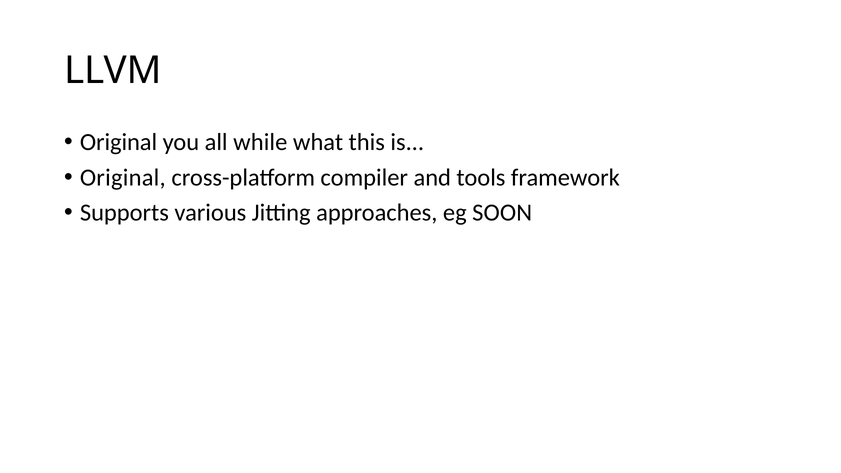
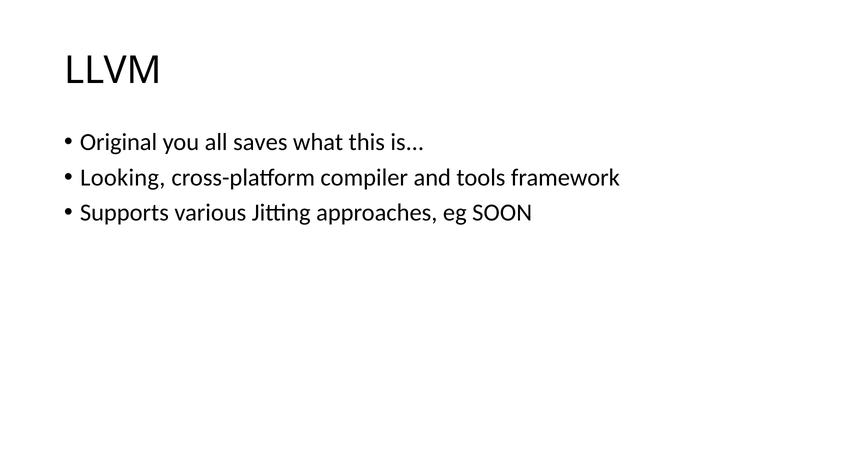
while: while -> saves (260, 142)
Original: Original -> Looking (123, 177)
